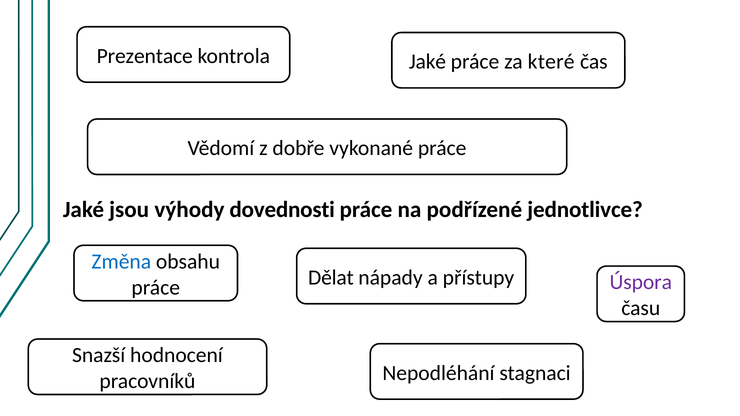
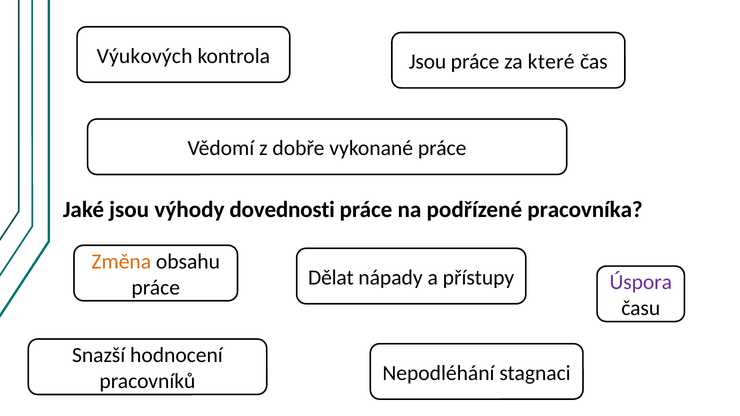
Prezentace: Prezentace -> Výukových (145, 56)
Jaké: Jaké -> Jsou (428, 62)
jednotlivce: jednotlivce -> pracovníka (585, 210)
Změna colour: blue -> orange (121, 262)
